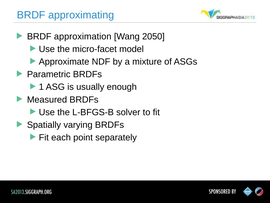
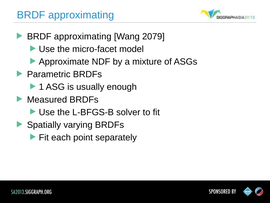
approximation: approximation -> approximating (83, 36)
2050: 2050 -> 2079 (153, 36)
